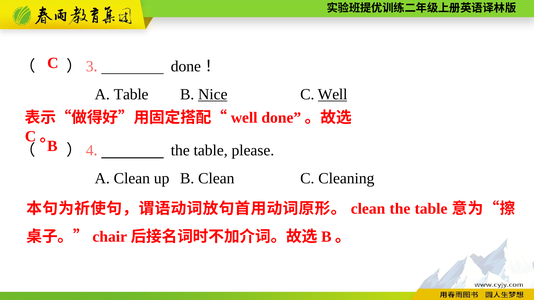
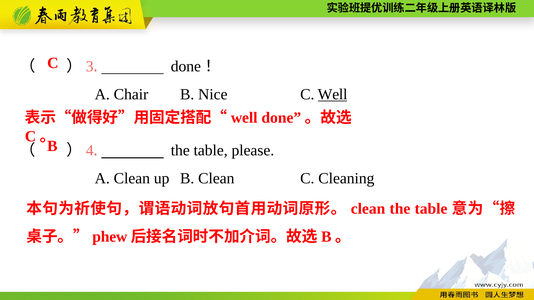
A Table: Table -> Chair (131, 94)
Nice underline: present -> none (213, 94)
chair: chair -> phew (110, 237)
